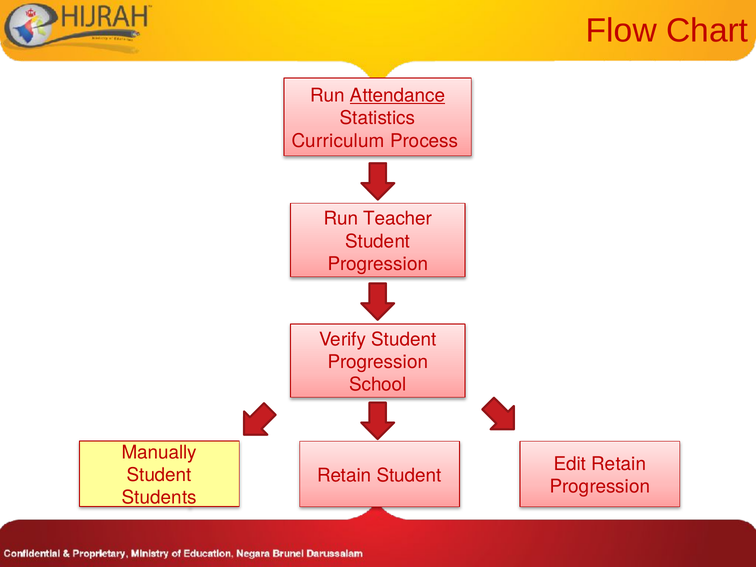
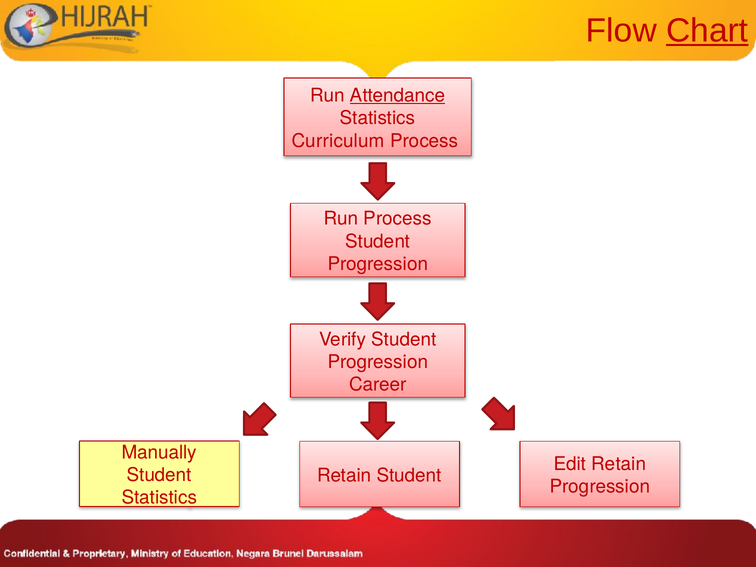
Chart underline: none -> present (707, 31)
Run Teacher: Teacher -> Process (398, 219)
School: School -> Career (378, 385)
Students: Students -> Statistics (159, 498)
